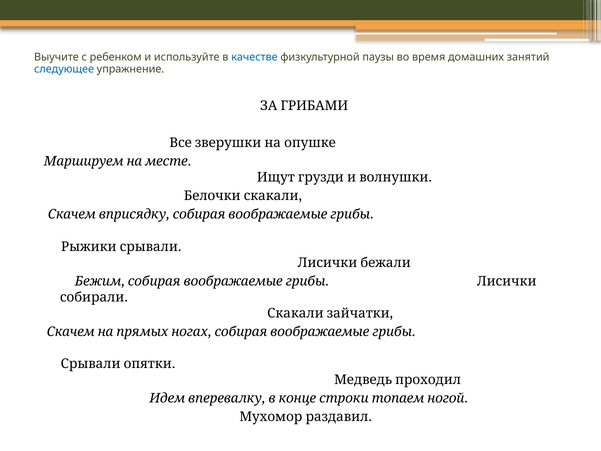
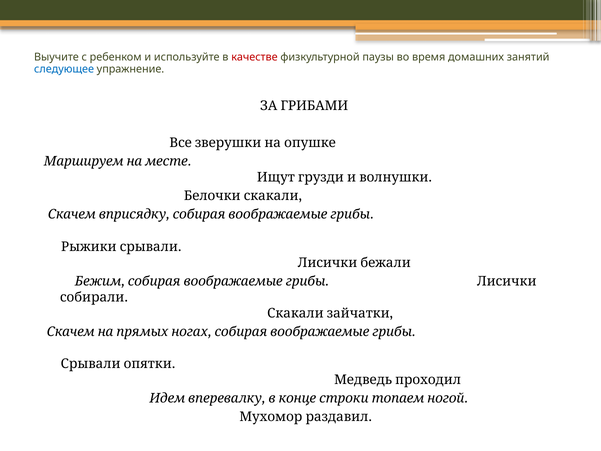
качестве colour: blue -> red (254, 57)
